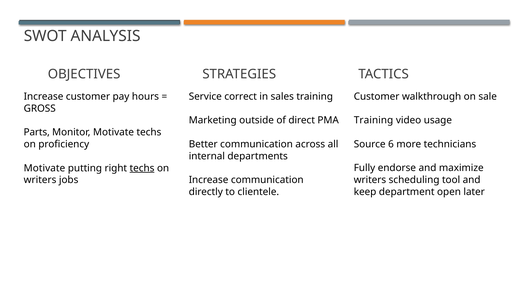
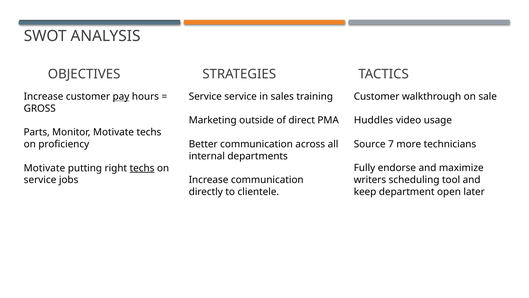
Service correct: correct -> service (241, 96)
pay underline: none -> present (121, 96)
Training: Training -> Huddles (374, 120)
6: 6 -> 7 (391, 144)
writers: writers -> service (40, 180)
